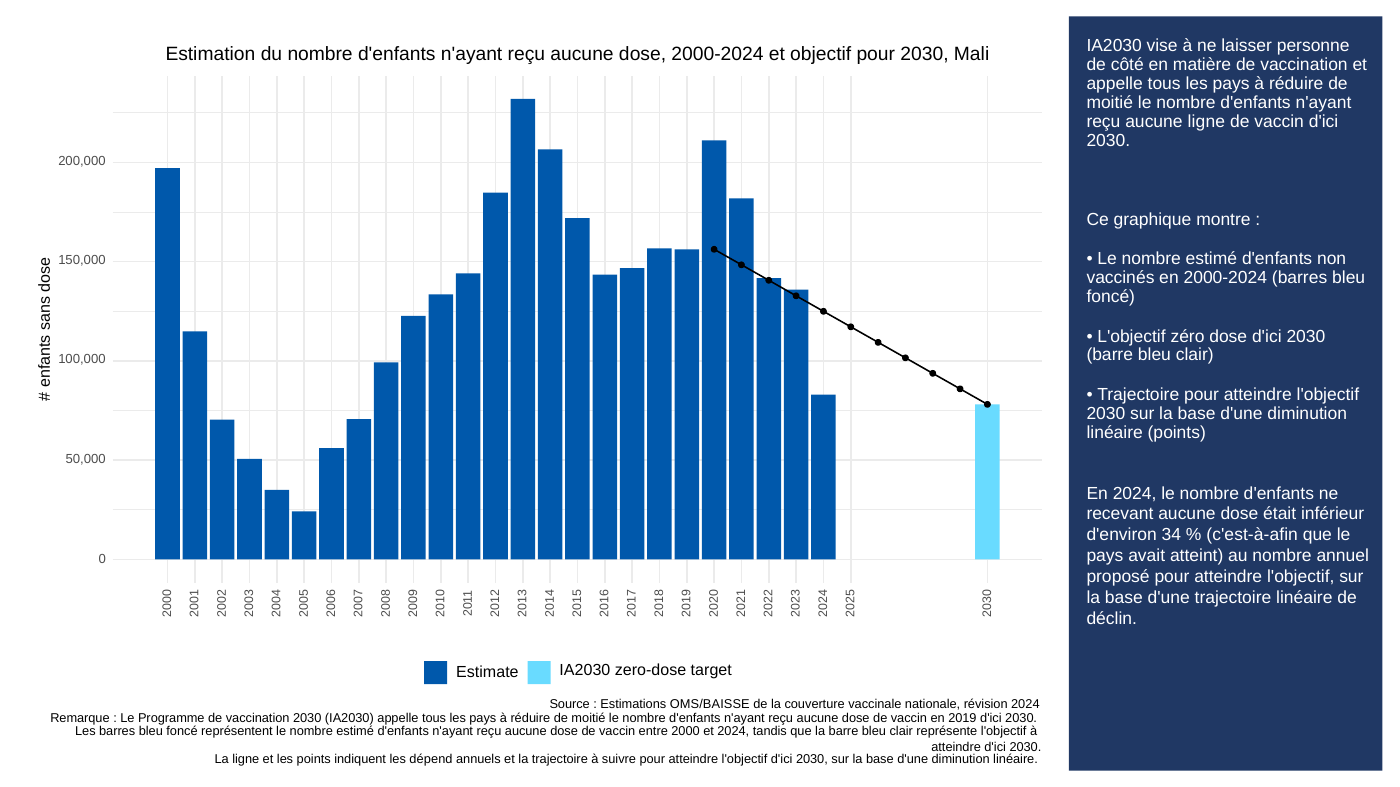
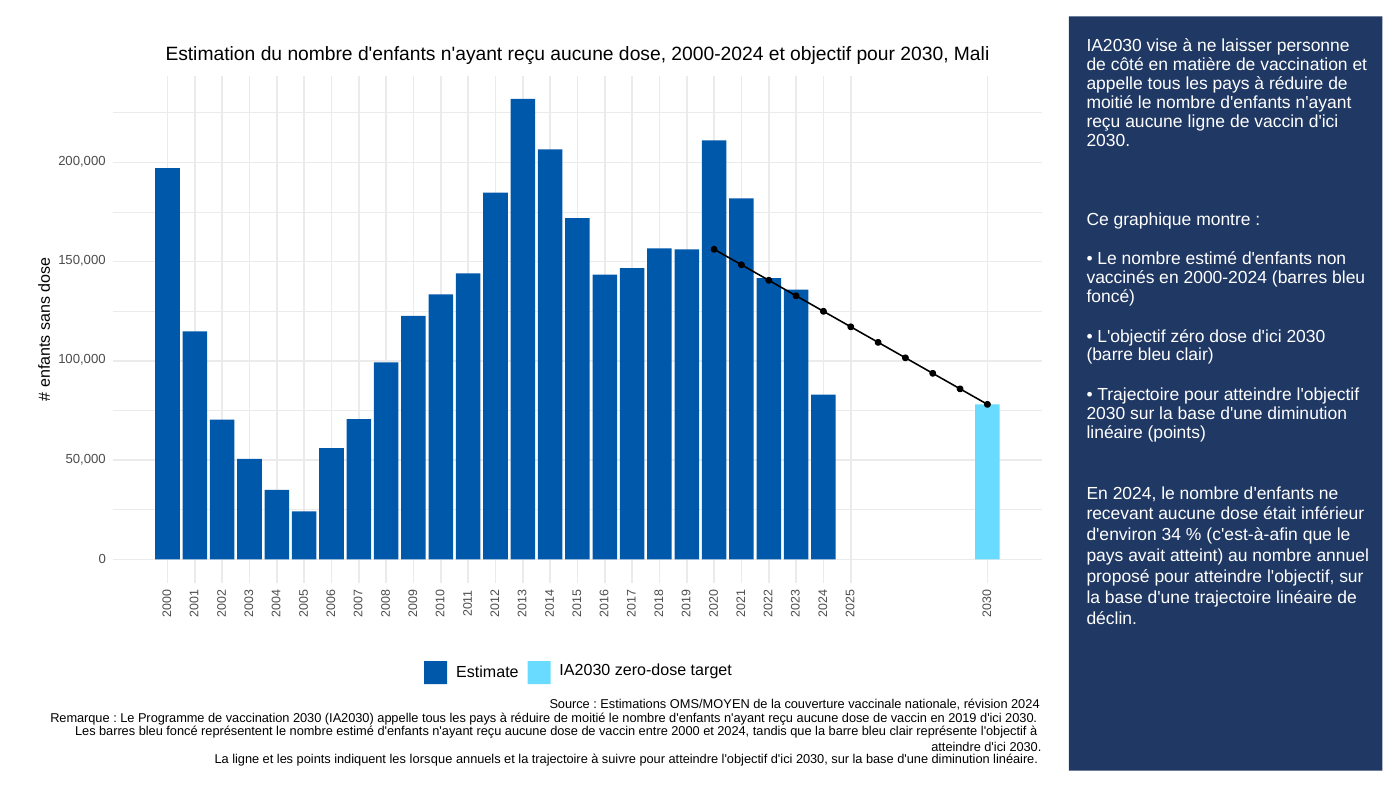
OMS/BAISSE: OMS/BAISSE -> OMS/MOYEN (710, 705)
dépend: dépend -> lorsque (431, 760)
